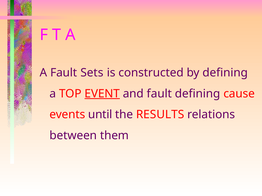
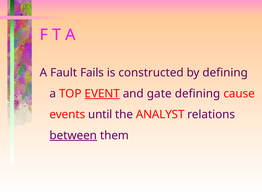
Sets: Sets -> Fails (92, 73)
and fault: fault -> gate (159, 94)
RESULTS: RESULTS -> ANALYST (160, 115)
between underline: none -> present (73, 136)
